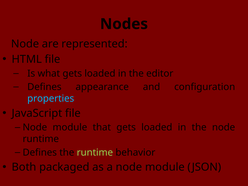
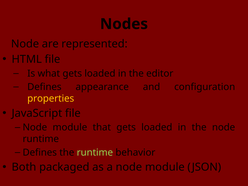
properties colour: light blue -> yellow (51, 98)
